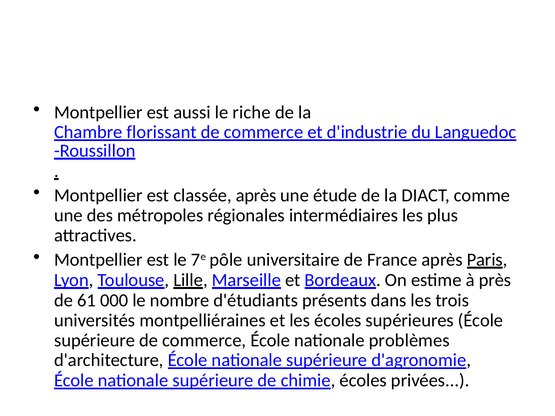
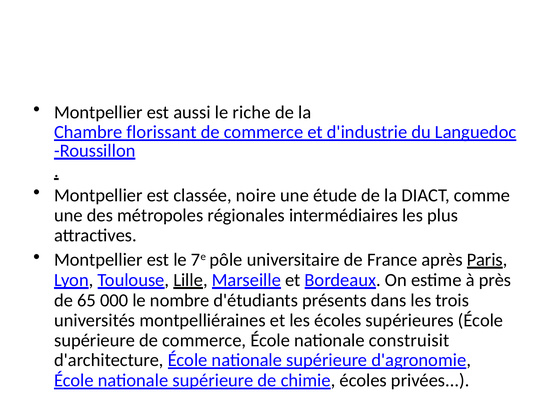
classée après: après -> noire (256, 196)
61: 61 -> 65 (87, 300)
problèmes: problèmes -> construisit (409, 340)
